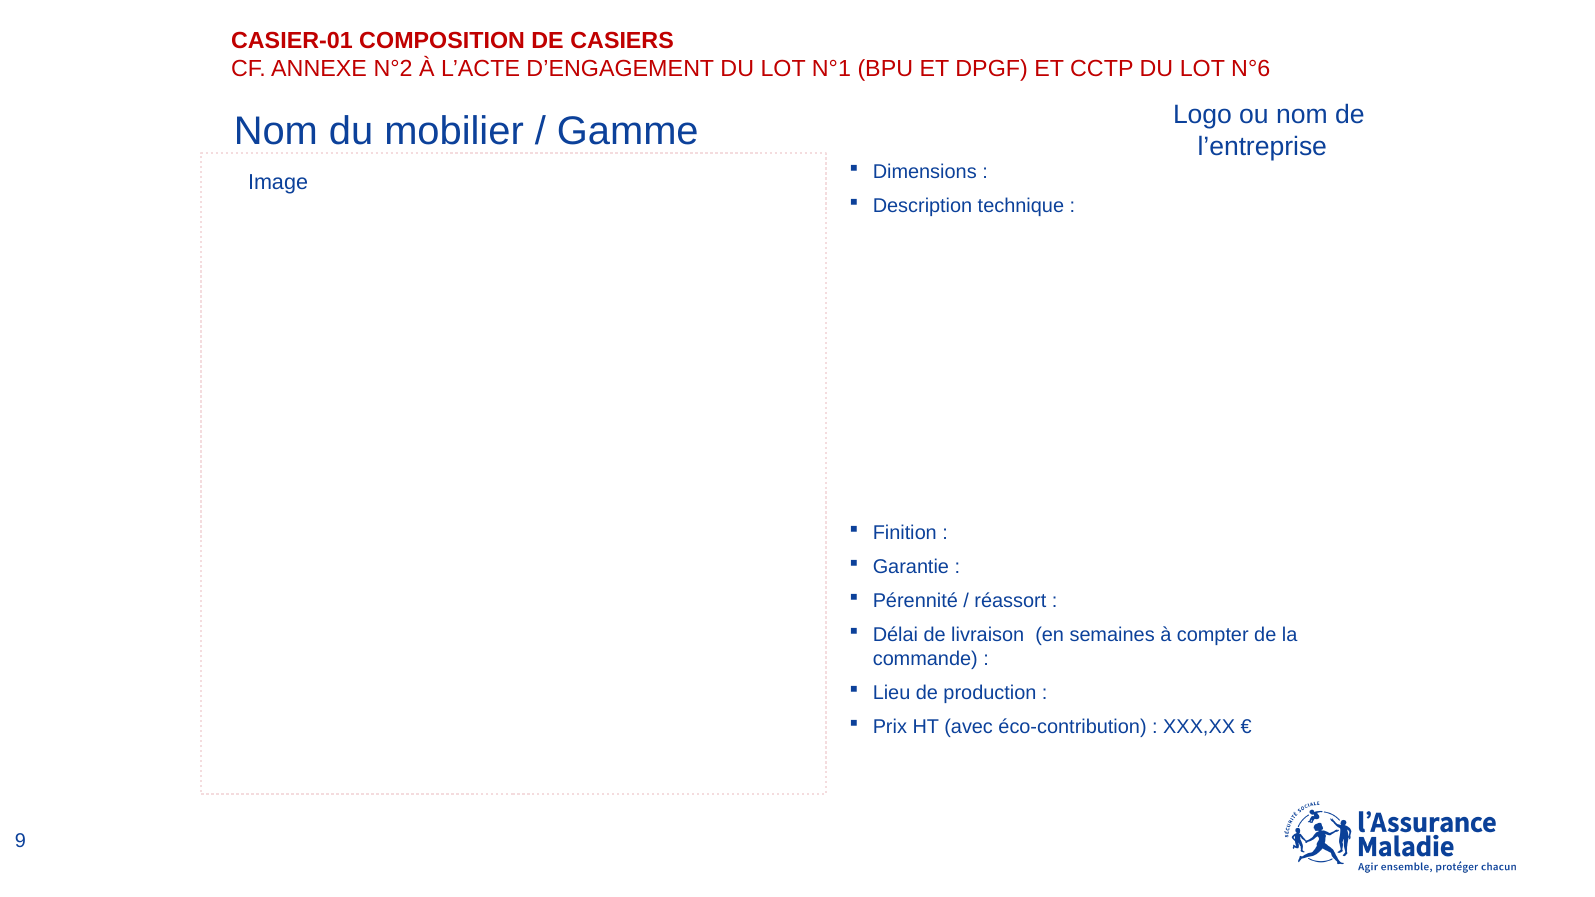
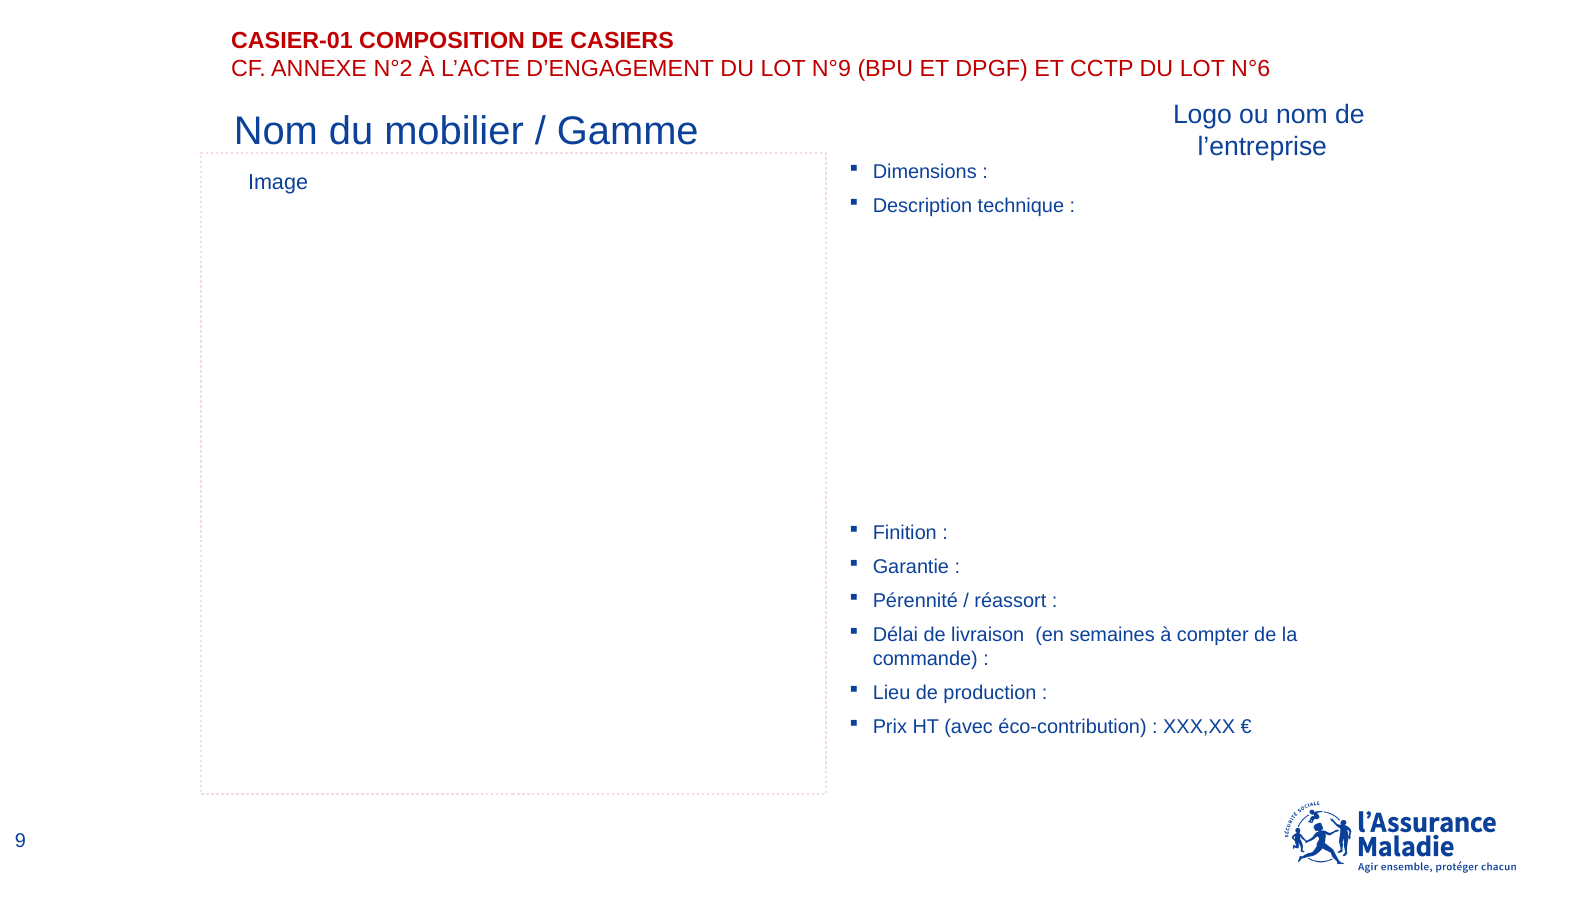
N°1: N°1 -> N°9 (831, 68)
